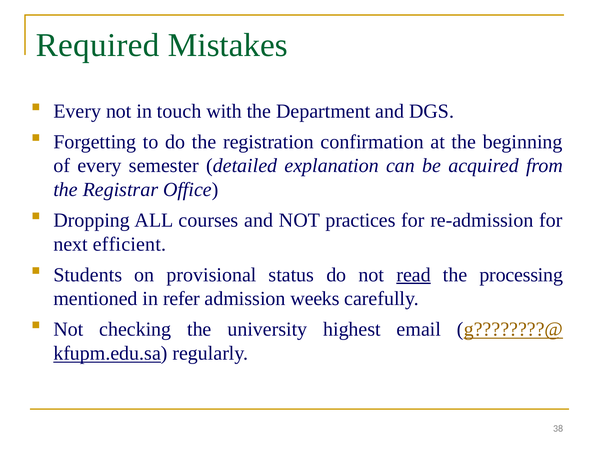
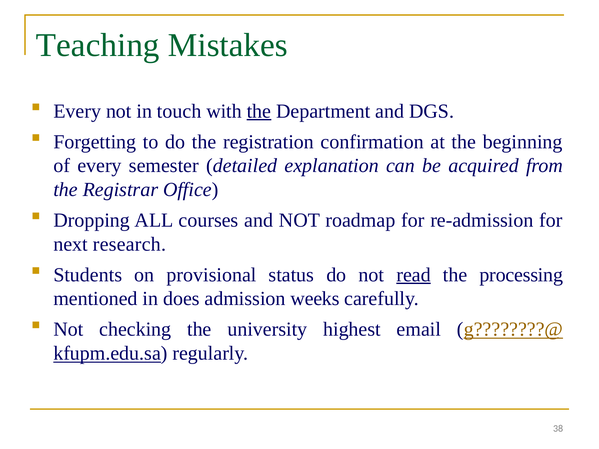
Required: Required -> Teaching (98, 45)
the underline: none -> present (259, 111)
practices: practices -> roadmap (360, 220)
efficient: efficient -> research (130, 244)
refer: refer -> does (181, 299)
